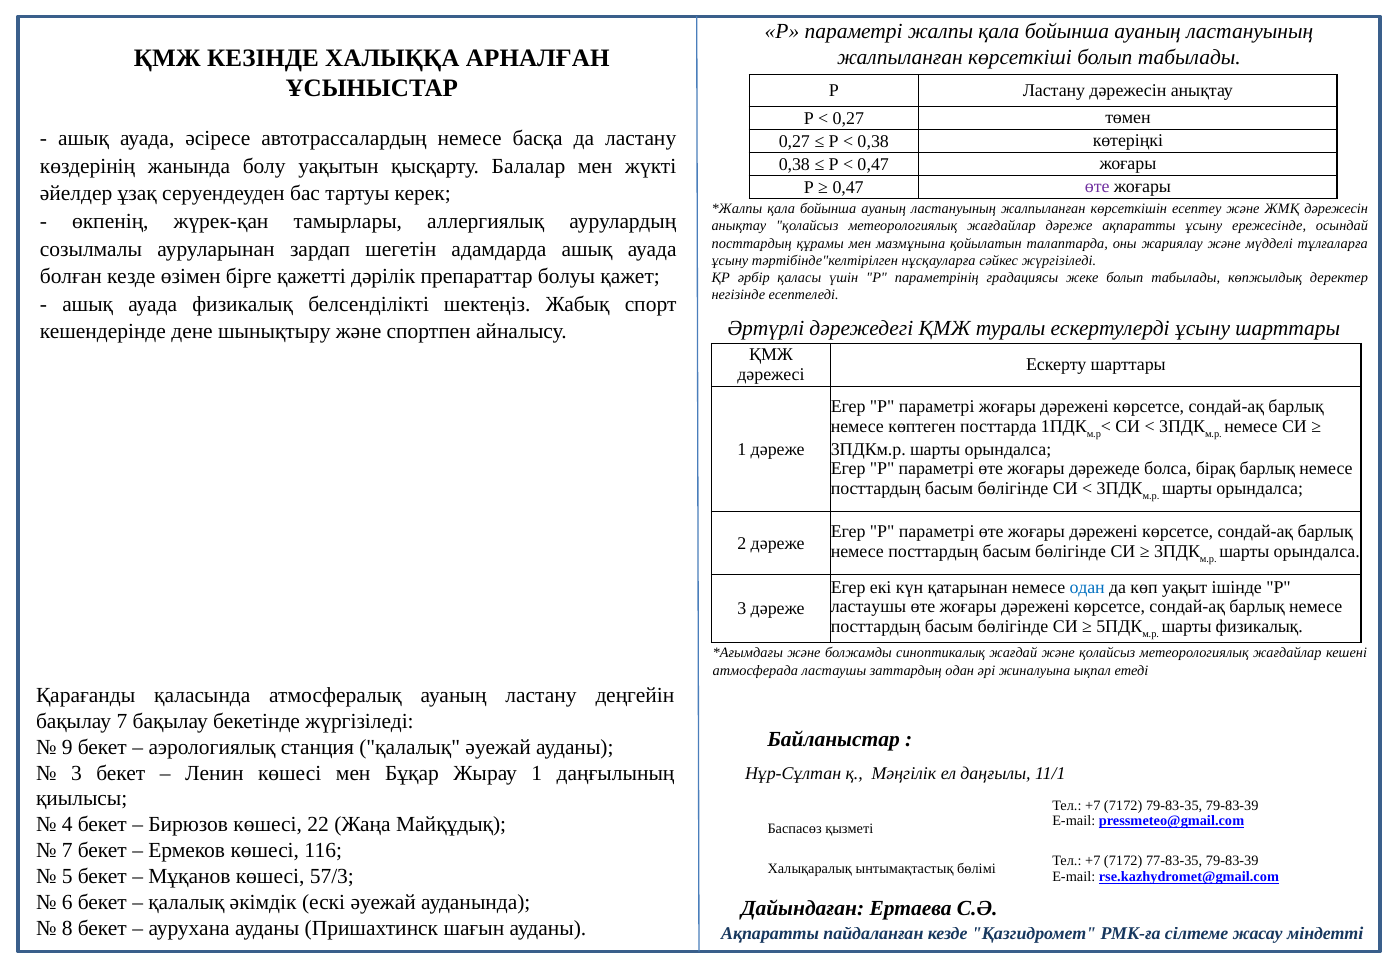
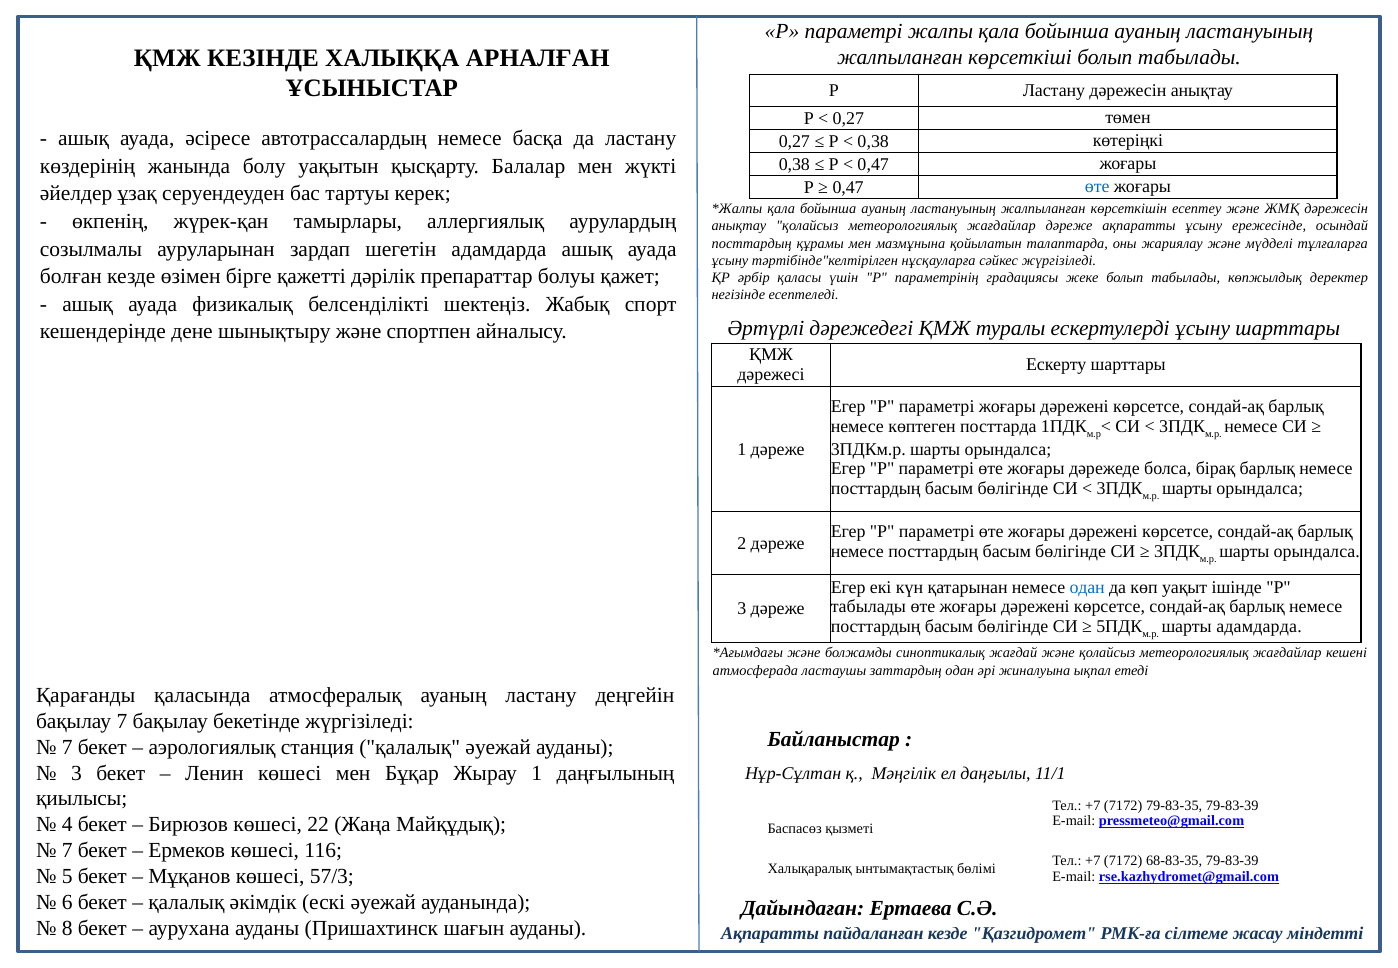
өте colour: purple -> blue (1097, 187)
ластаушы: ластаушы -> табылады (868, 607)
шарты физикалық: физикалық -> адамдарда (1259, 627)
9: 9 -> 7 (67, 747)
77-83-35: 77-83-35 -> 68-83-35 (1174, 861)
